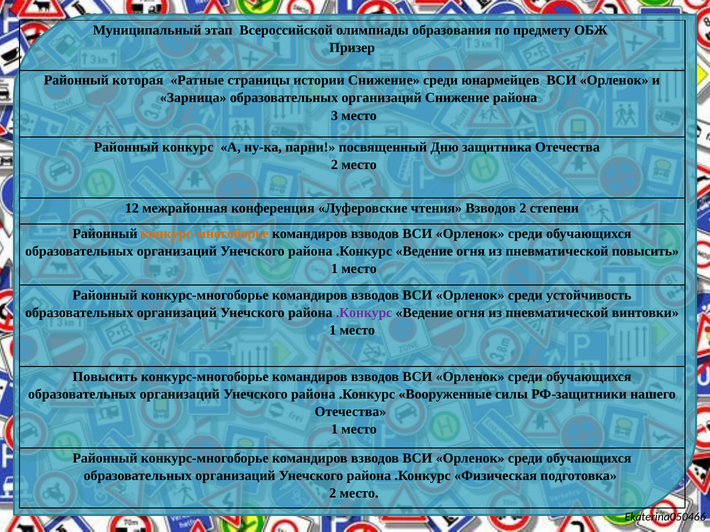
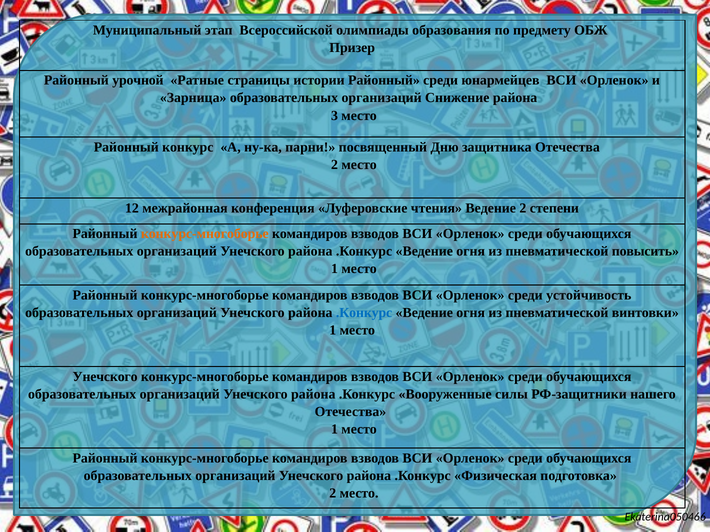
которая: которая -> урочной (138, 81)
истории Снижение: Снижение -> Районный (384, 81)
чтения Взводов: Взводов -> Ведение (491, 208)
.Конкурс colour: purple -> blue (364, 313)
Повысить: Повысить -> Унечского (105, 377)
